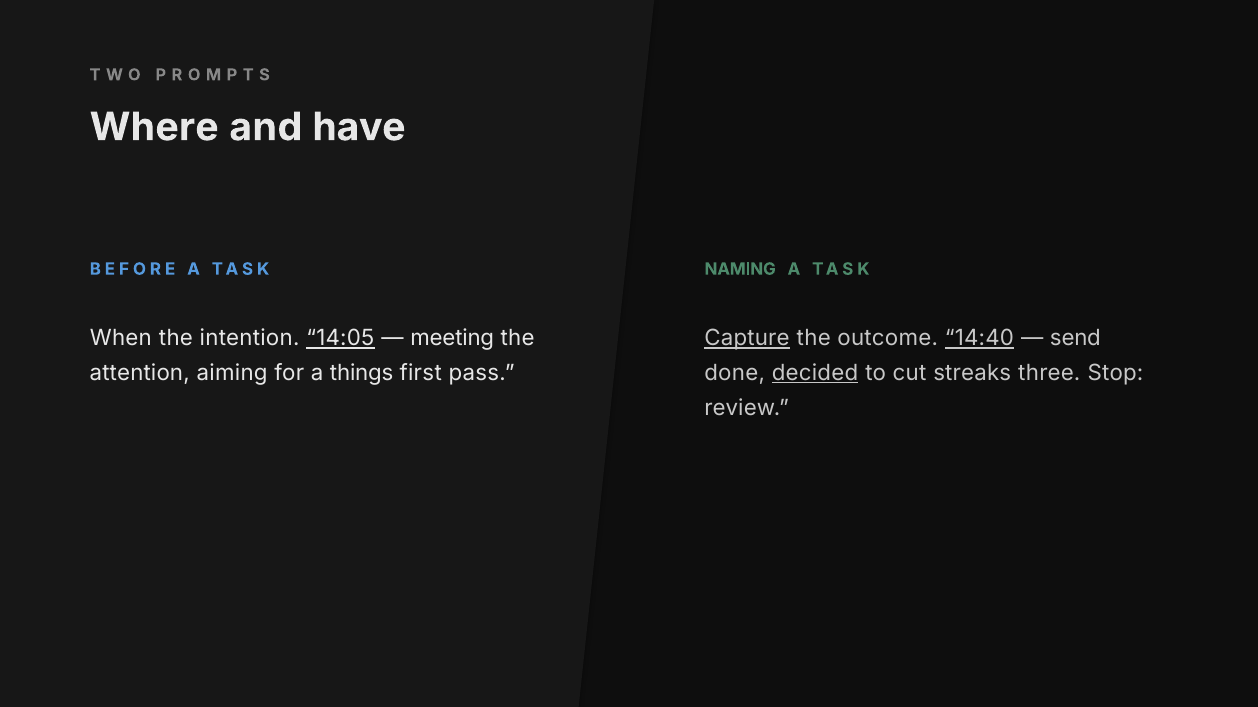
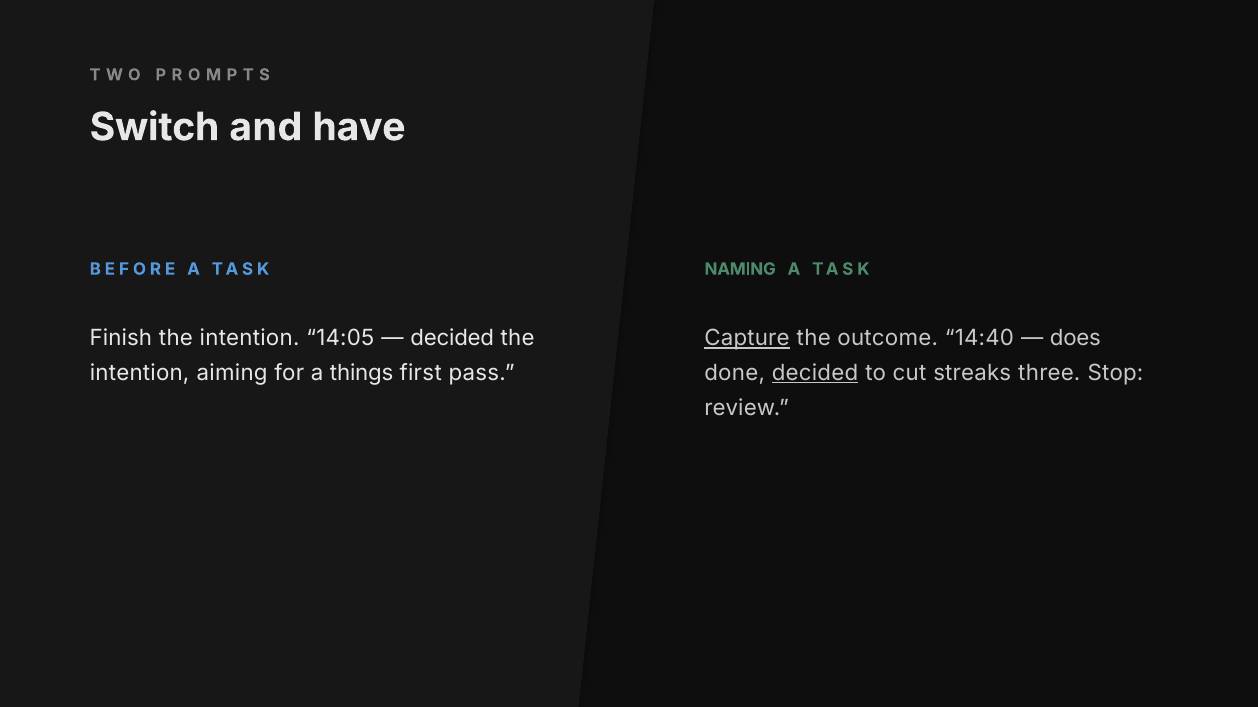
Where: Where -> Switch (154, 127)
When: When -> Finish (121, 339)
14:05 underline: present -> none (340, 339)
meeting: meeting -> decided (452, 339)
14:40 underline: present -> none (979, 339)
send: send -> does (1075, 339)
attention: attention -> intention (140, 373)
